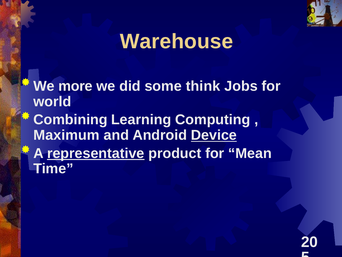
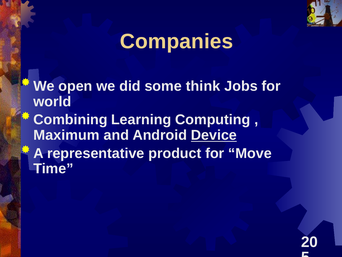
Warehouse: Warehouse -> Companies (177, 41)
more: more -> open (75, 86)
representative underline: present -> none (96, 153)
Mean: Mean -> Move (250, 153)
